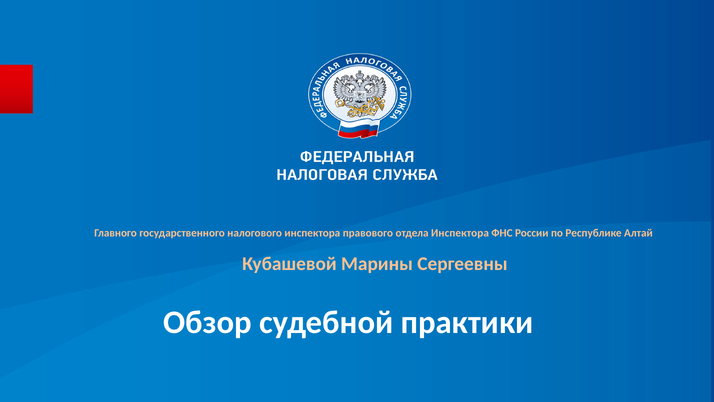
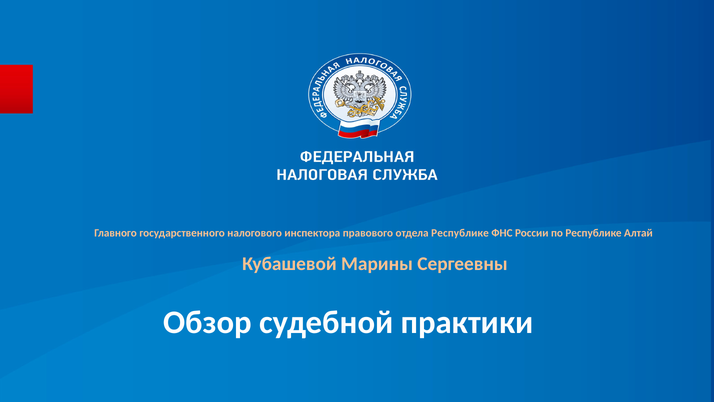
отдела Инспектора: Инспектора -> Республике (460, 233)
